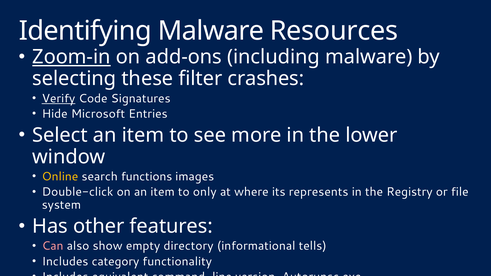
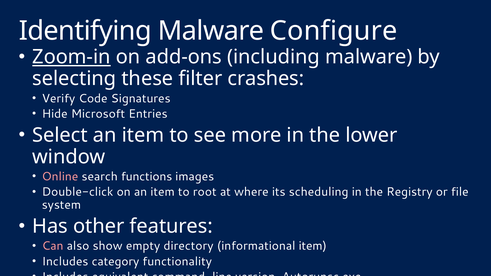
Resources: Resources -> Configure (334, 31)
Verify underline: present -> none (58, 98)
Online colour: yellow -> pink (60, 177)
only: only -> root (205, 192)
represents: represents -> scheduling (319, 192)
informational tells: tells -> item (313, 246)
